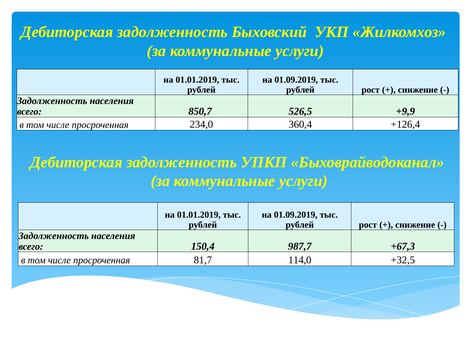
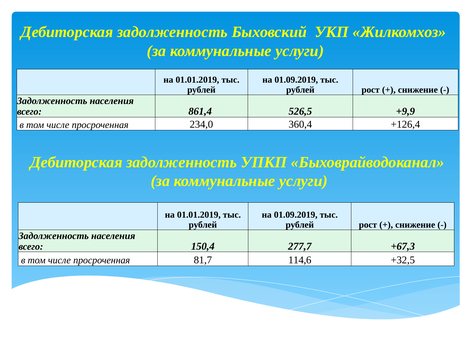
850,7: 850,7 -> 861,4 (200, 111)
987,7: 987,7 -> 277,7 (300, 246)
114,0: 114,0 -> 114,6 (300, 260)
